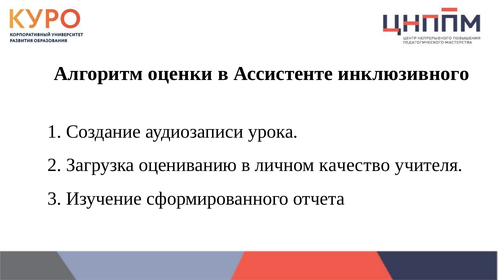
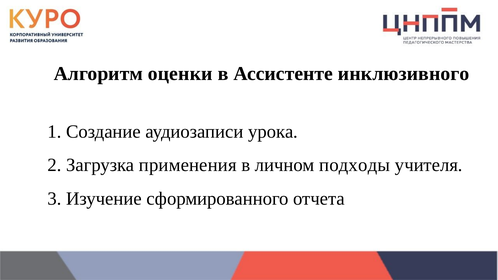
оцениванию: оцениванию -> применения (188, 165)
качество: качество -> подходы (355, 165)
